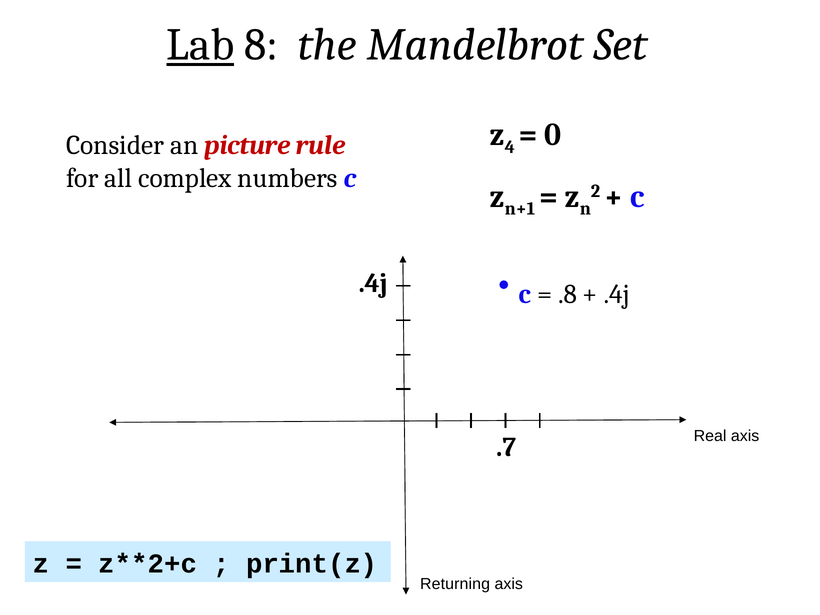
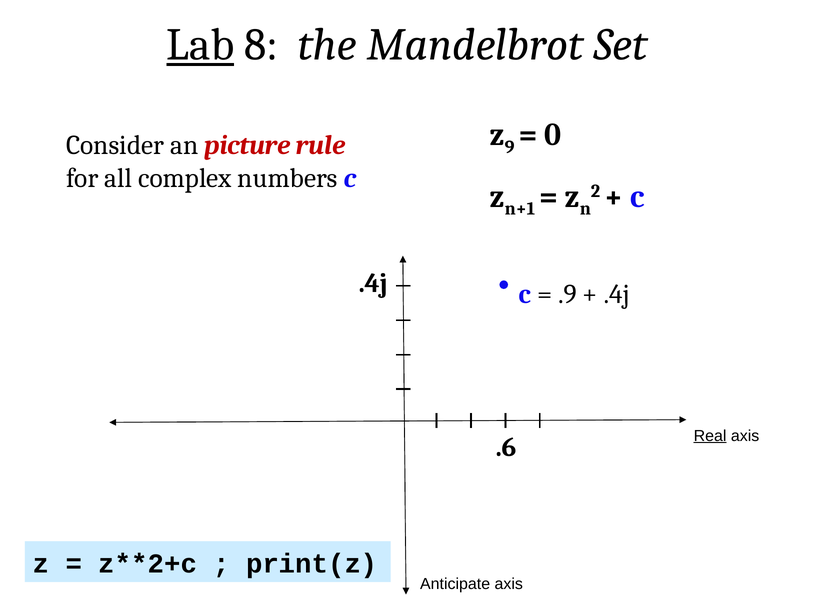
4: 4 -> 9 (510, 147)
.8: .8 -> .9 (567, 294)
Real underline: none -> present (710, 436)
.7: .7 -> .6 (506, 447)
Returning: Returning -> Anticipate (455, 584)
